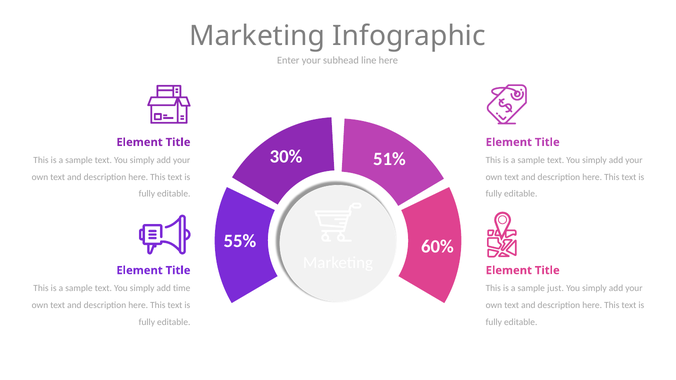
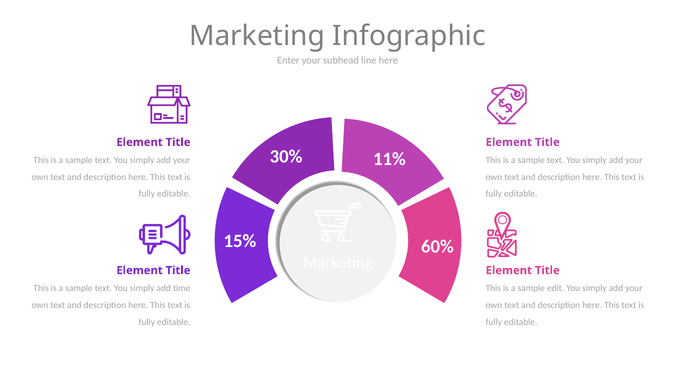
51%: 51% -> 11% (389, 159)
55%: 55% -> 15% (240, 241)
just: just -> edit (556, 288)
